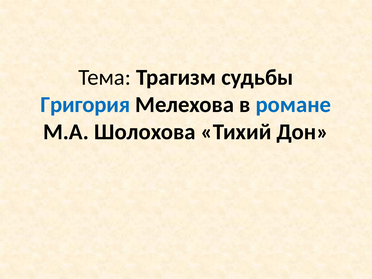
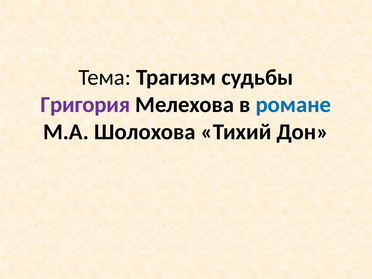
Григория colour: blue -> purple (85, 105)
